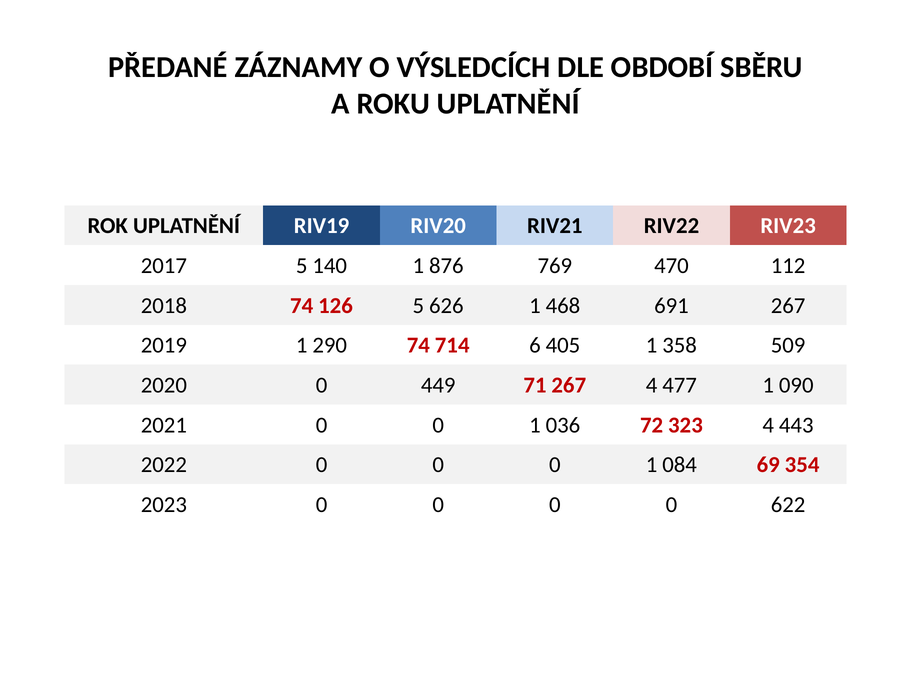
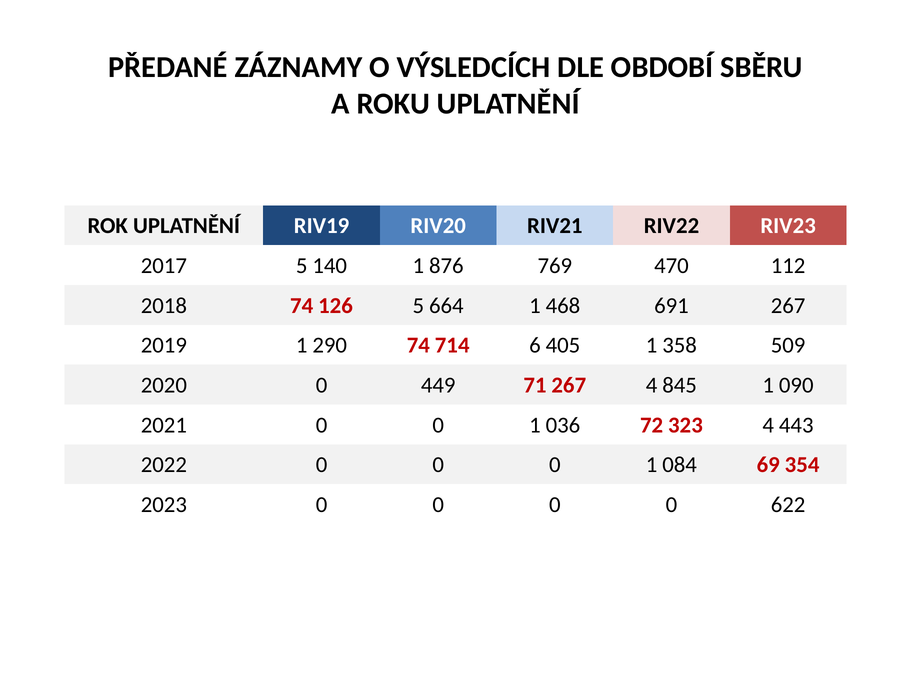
626: 626 -> 664 (446, 306)
477: 477 -> 845 (680, 385)
